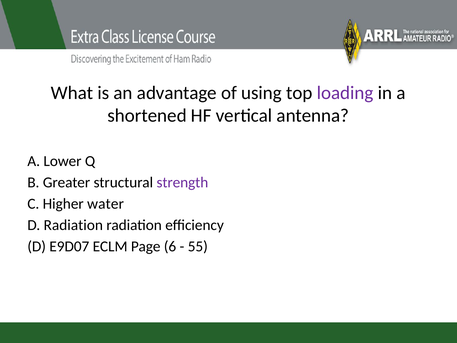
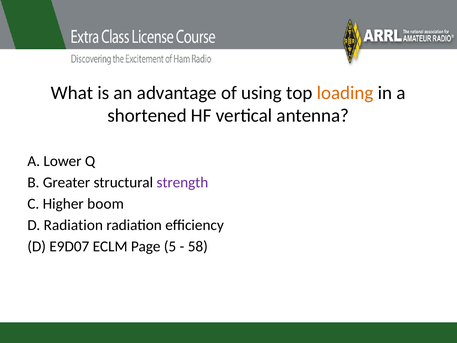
loading colour: purple -> orange (345, 93)
water: water -> boom (106, 204)
6: 6 -> 5 (170, 246)
55: 55 -> 58 (198, 246)
